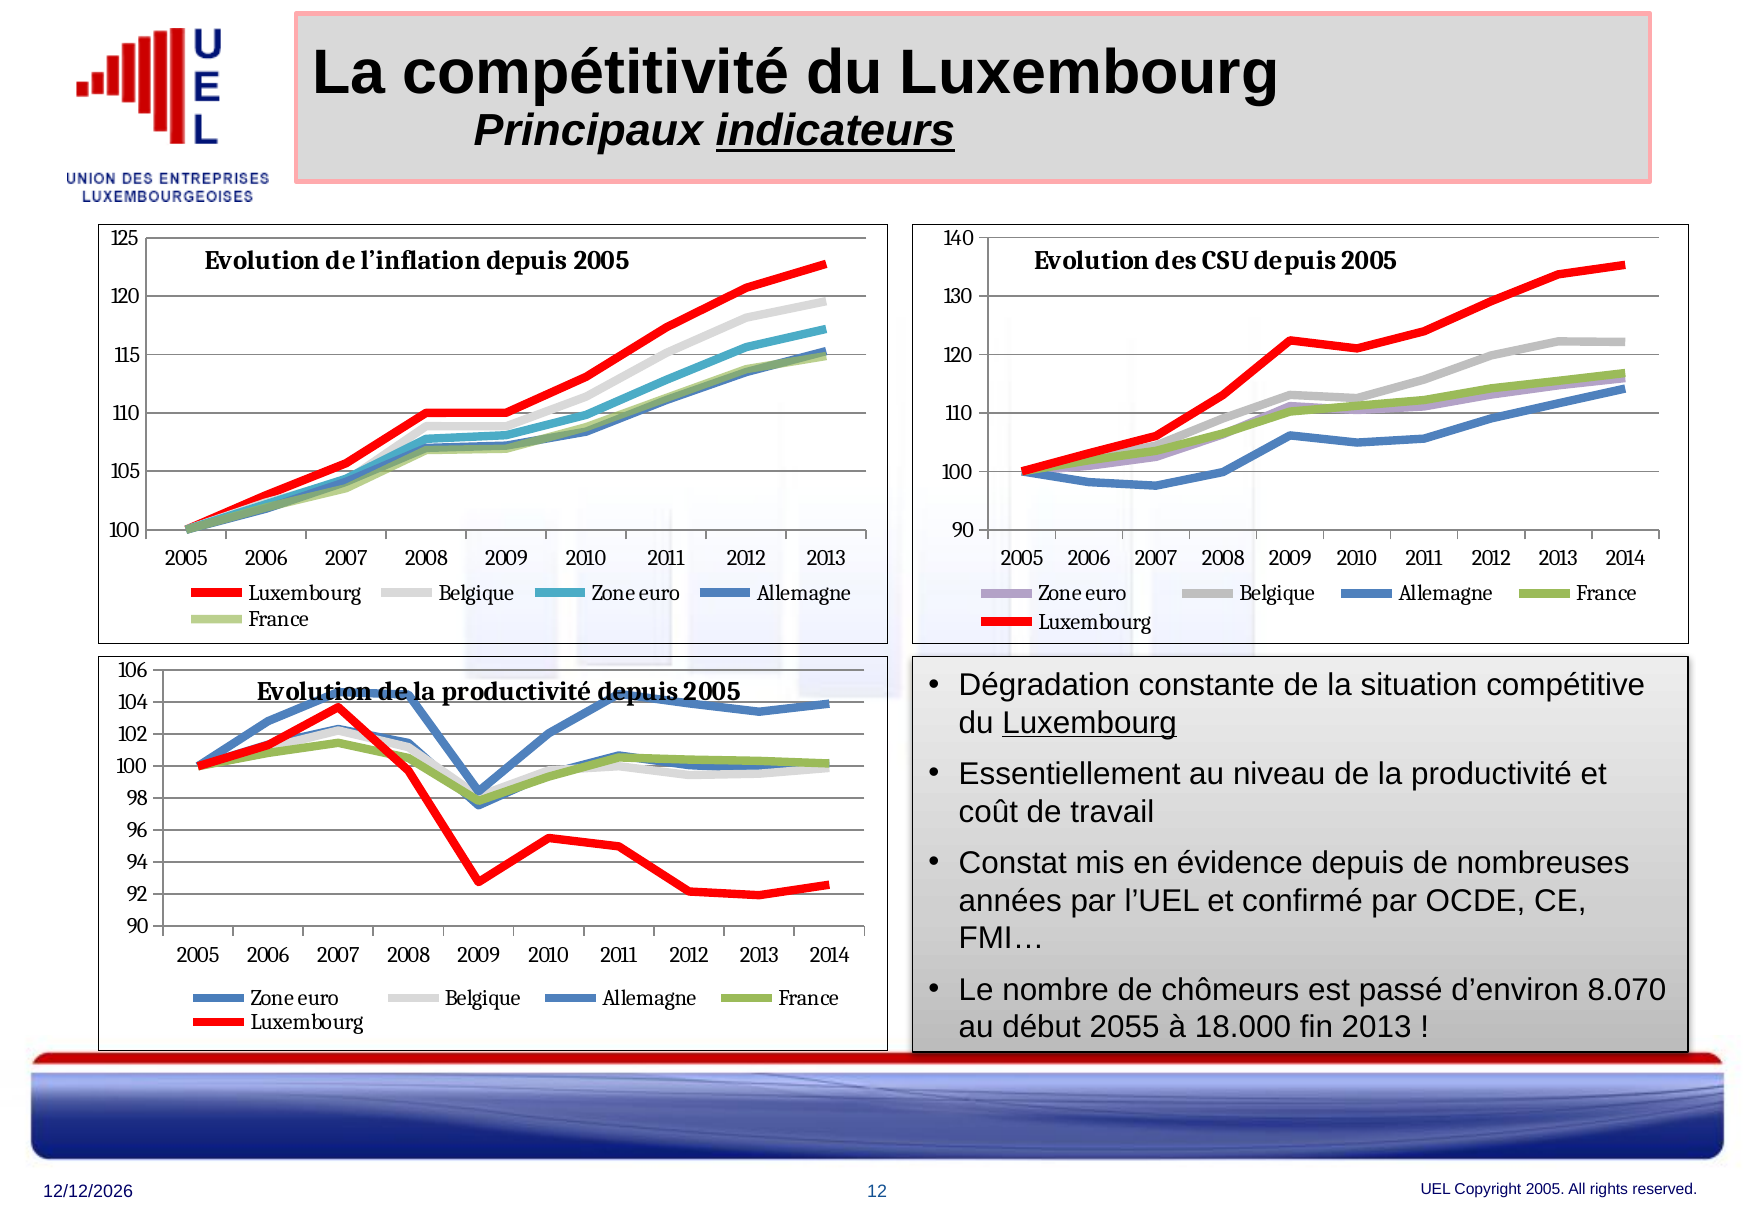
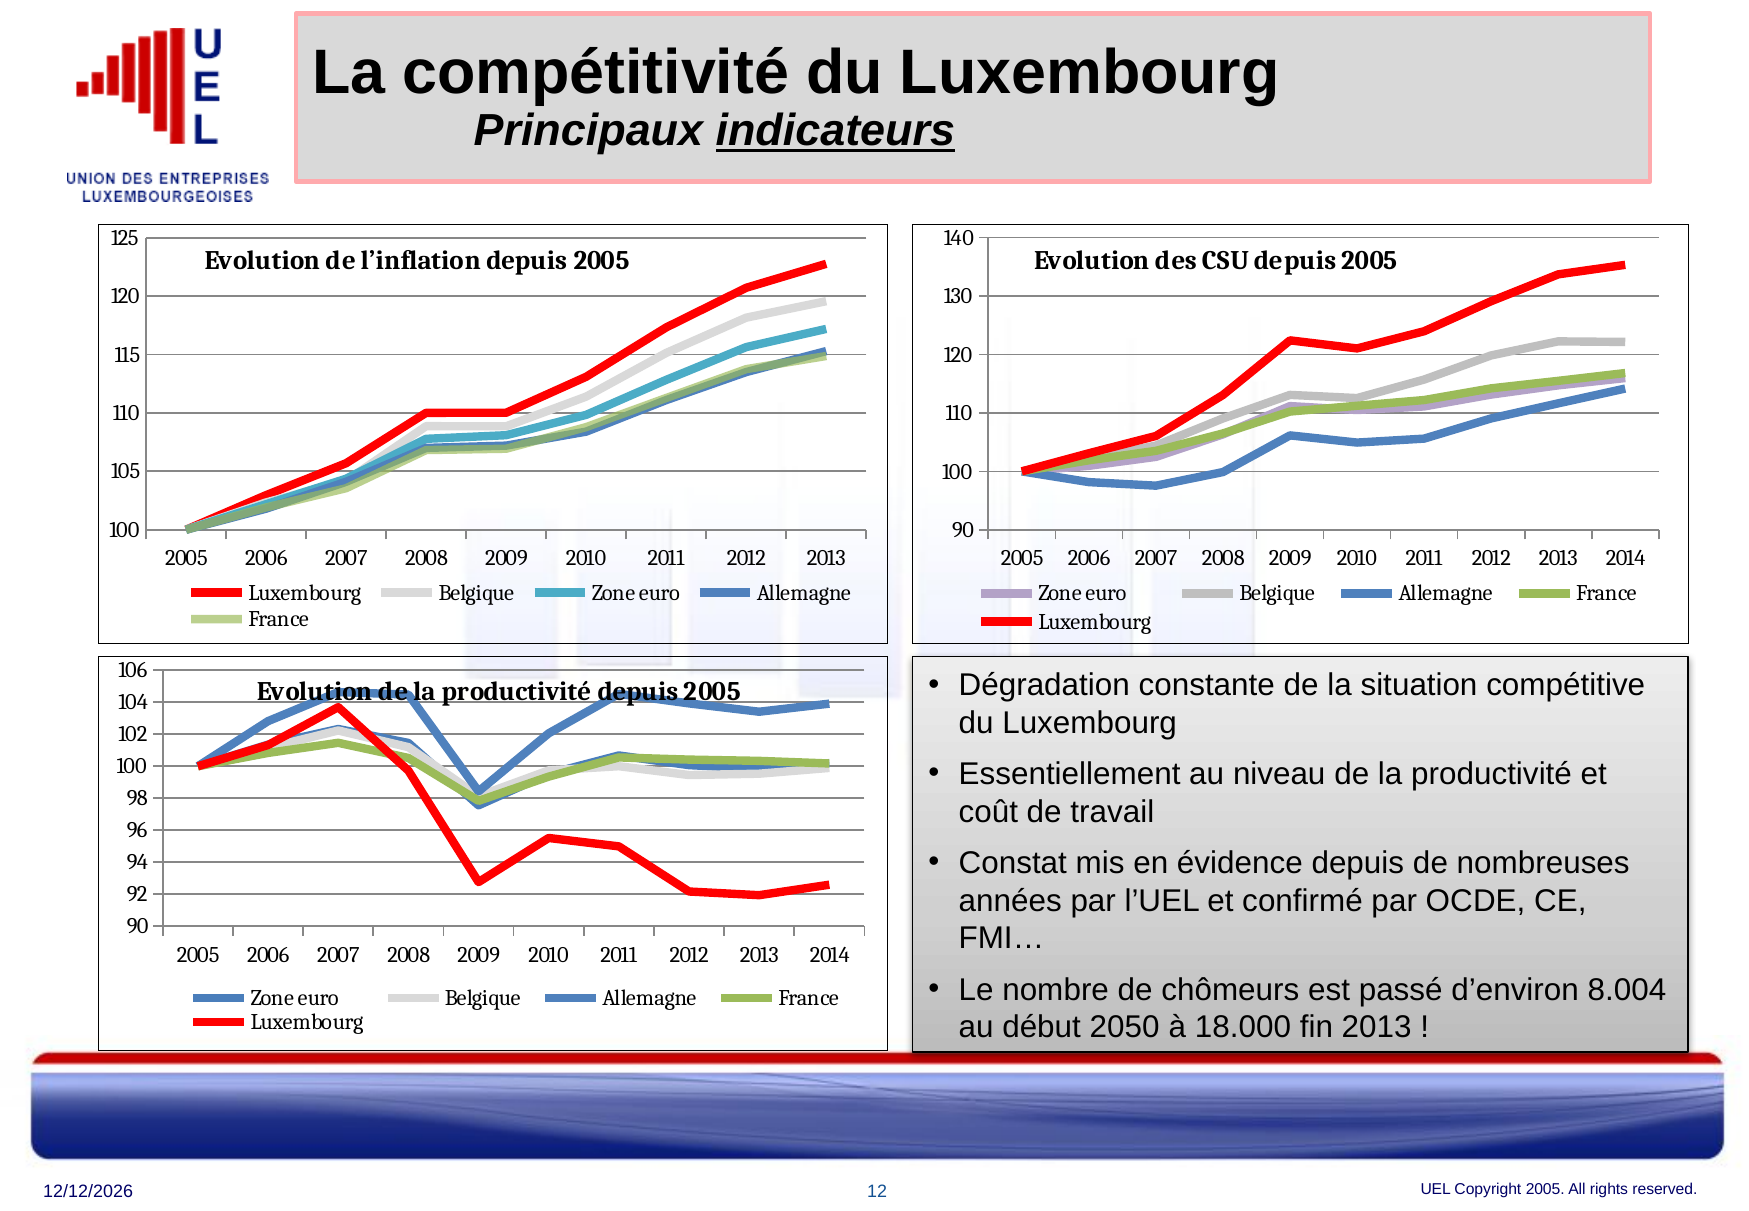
Luxembourg underline: present -> none (1090, 723)
8.070: 8.070 -> 8.004 (1627, 990)
2055: 2055 -> 2050 (1125, 1027)
